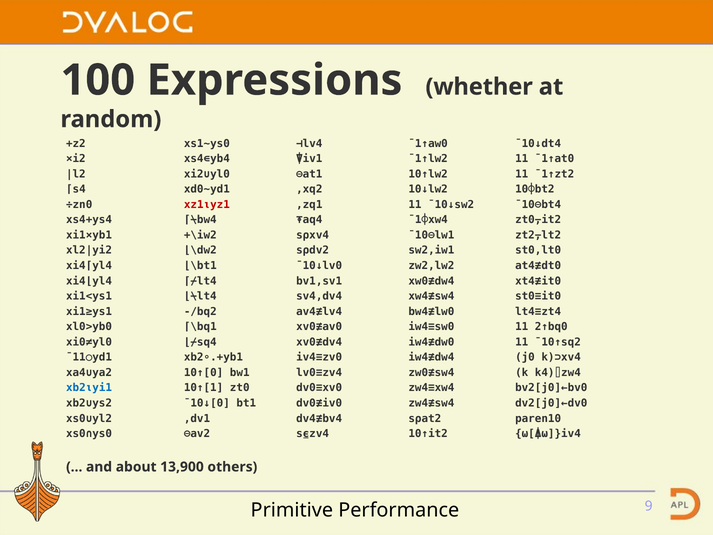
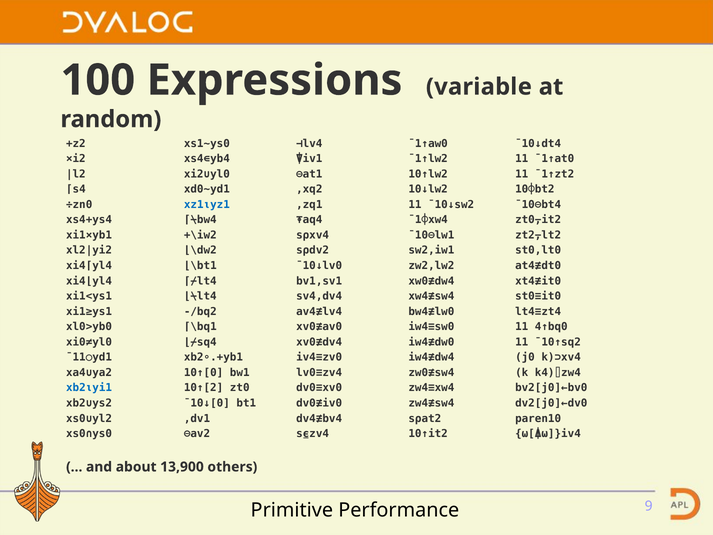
whether: whether -> variable (479, 87)
xz1⍳yz1 colour: red -> blue (207, 204)
2↑bq0: 2↑bq0 -> 4↑bq0 (551, 327)
10↑[1: 10↑[1 -> 10↑[2 (204, 388)
